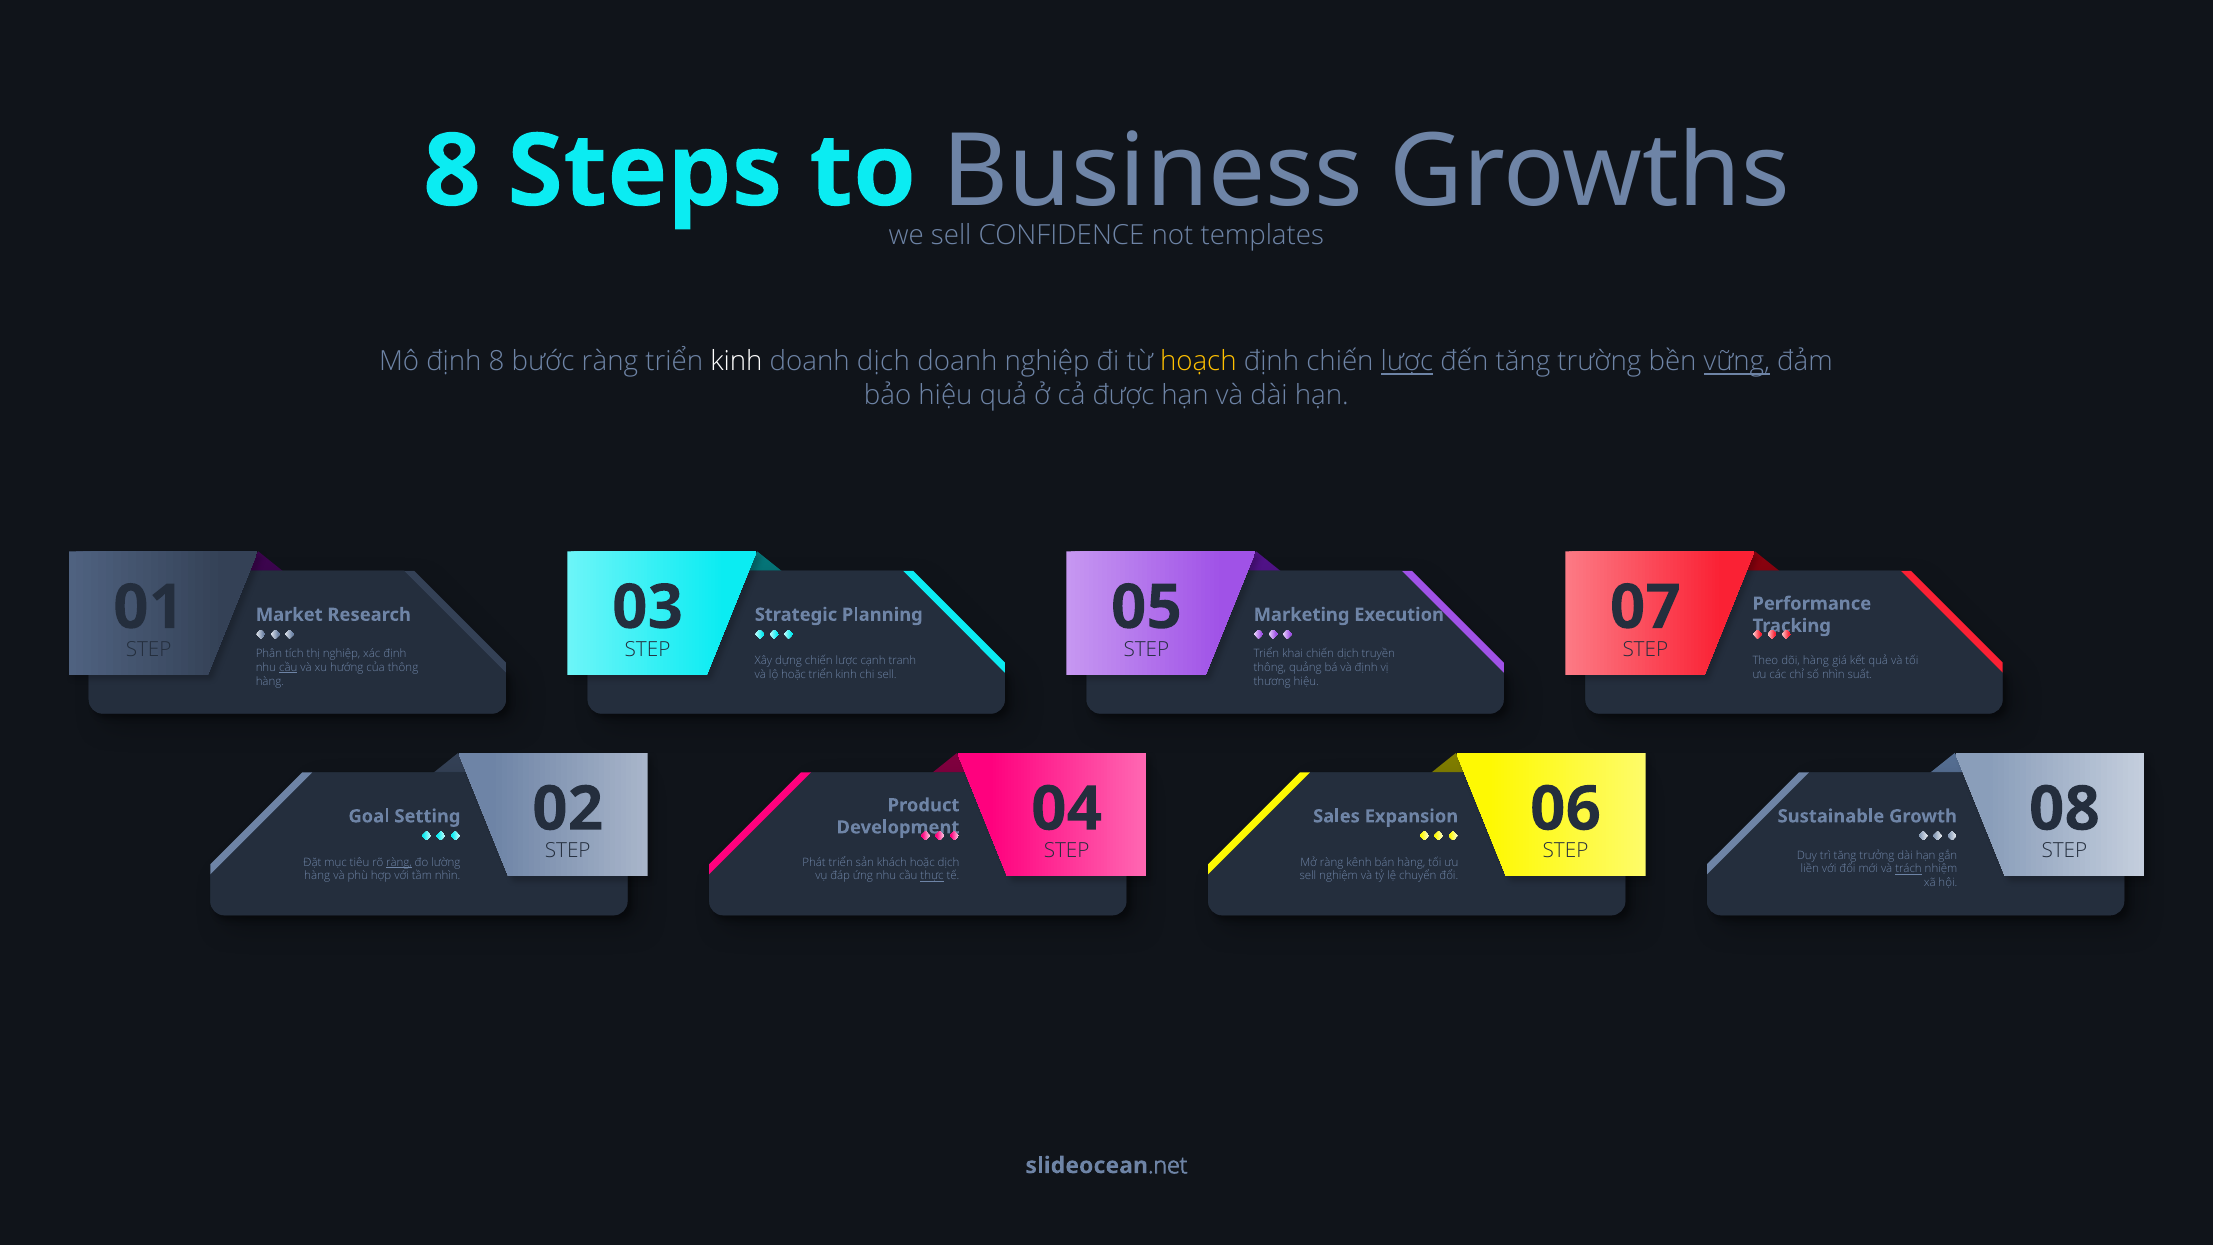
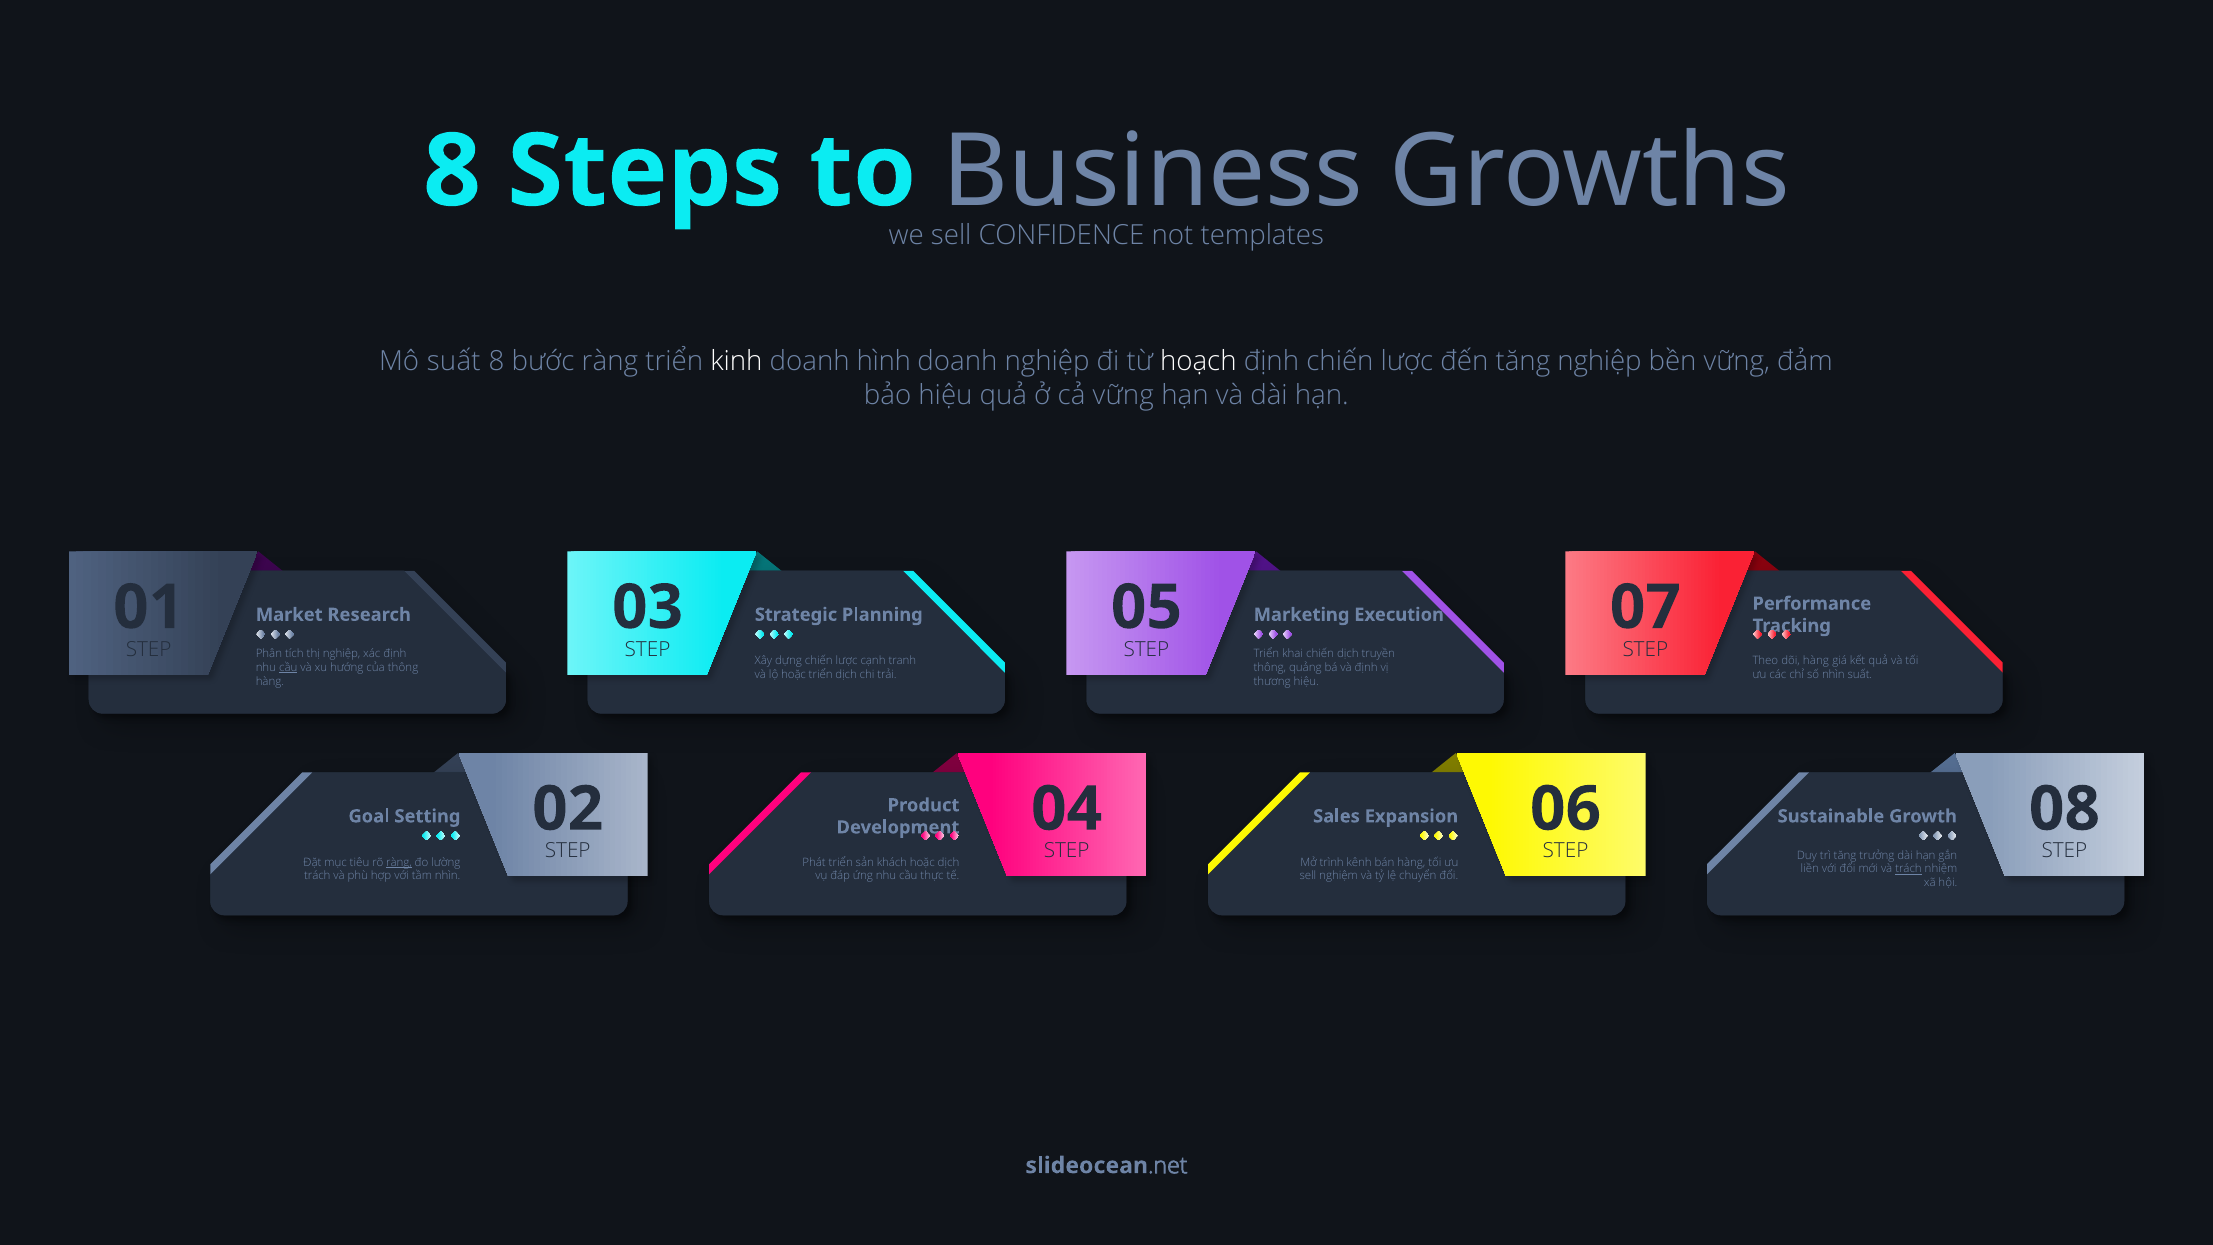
Mô định: định -> suất (454, 362)
doanh dịch: dịch -> hình (884, 362)
hoạch colour: yellow -> white (1198, 362)
lược underline: present -> none (1407, 362)
tăng trường: trường -> nghiệp (1599, 362)
vững underline: present -> none (1737, 362)
cả được: được -> vững (1123, 395)
kinh: kinh -> dịch (846, 674)
chi sell: sell -> trải (887, 674)
Mở ràng: ràng -> trình (1332, 862)
hàng: hàng -> trách (317, 876)
thực underline: present -> none (932, 876)
